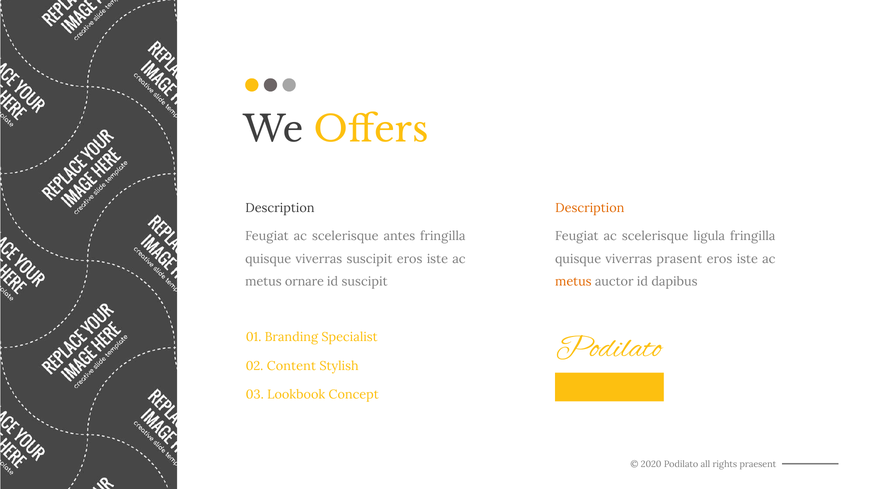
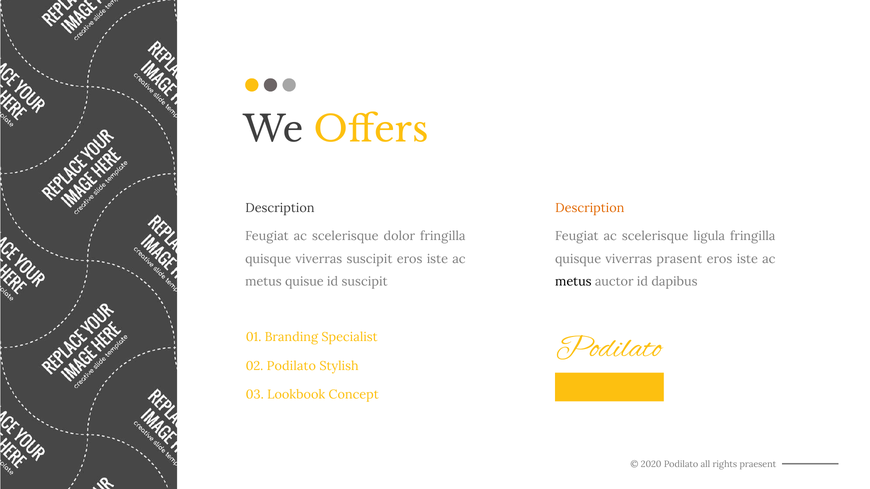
antes: antes -> dolor (399, 236)
ornare: ornare -> quisue (304, 282)
metus colour: orange -> black (573, 282)
02 Content: Content -> Podilato (291, 366)
